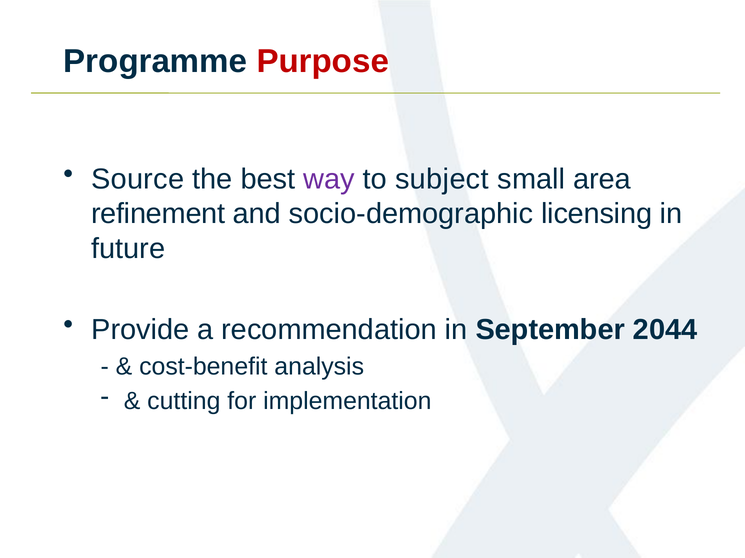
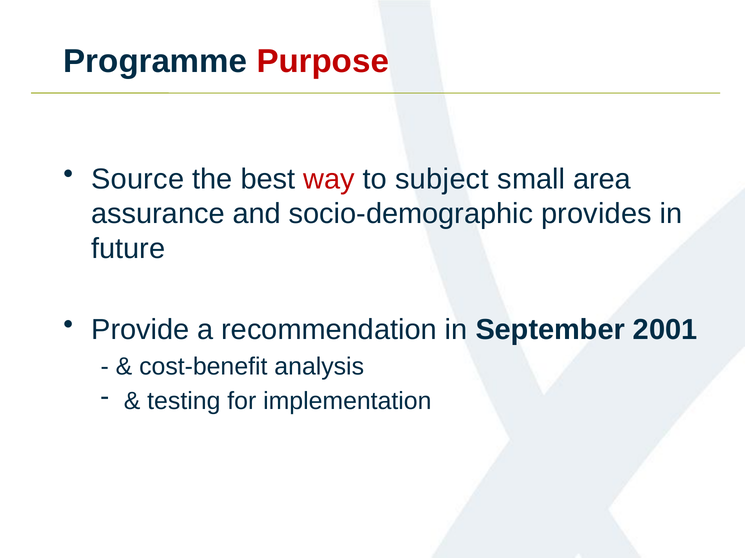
way colour: purple -> red (329, 179)
refinement: refinement -> assurance (158, 214)
licensing: licensing -> provides (596, 214)
2044: 2044 -> 2001 (665, 330)
cutting: cutting -> testing (184, 402)
